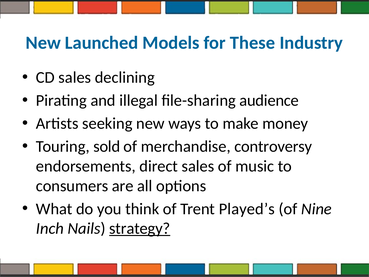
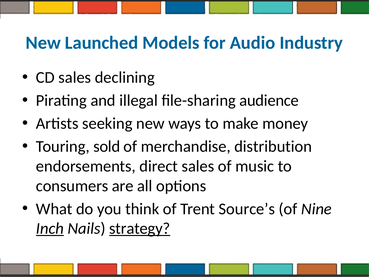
These: These -> Audio (253, 43)
controversy: controversy -> distribution (273, 146)
Played’s: Played’s -> Source’s (247, 209)
Inch underline: none -> present (50, 228)
